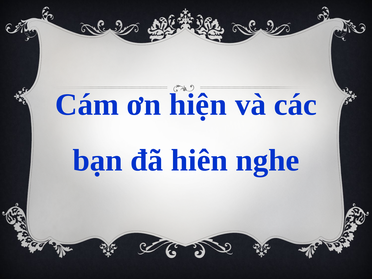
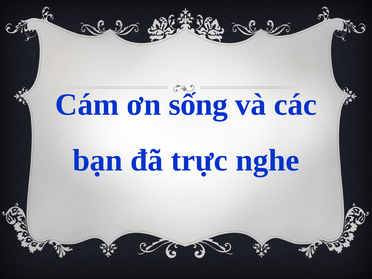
hiện: hiện -> sống (198, 105)
hiên: hiên -> trực (199, 160)
